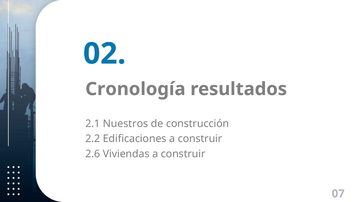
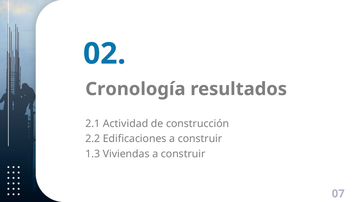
Nuestros: Nuestros -> Actividad (126, 124)
2.6: 2.6 -> 1.3 (93, 154)
